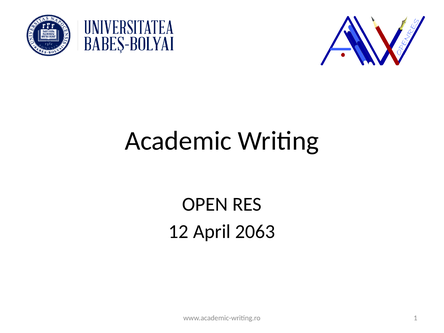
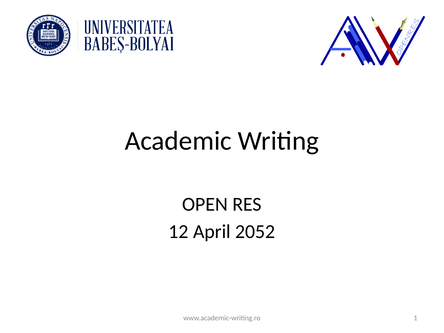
2063: 2063 -> 2052 (255, 232)
